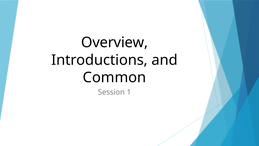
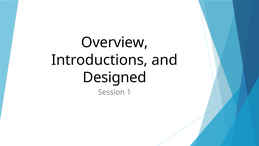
Common: Common -> Designed (115, 77)
